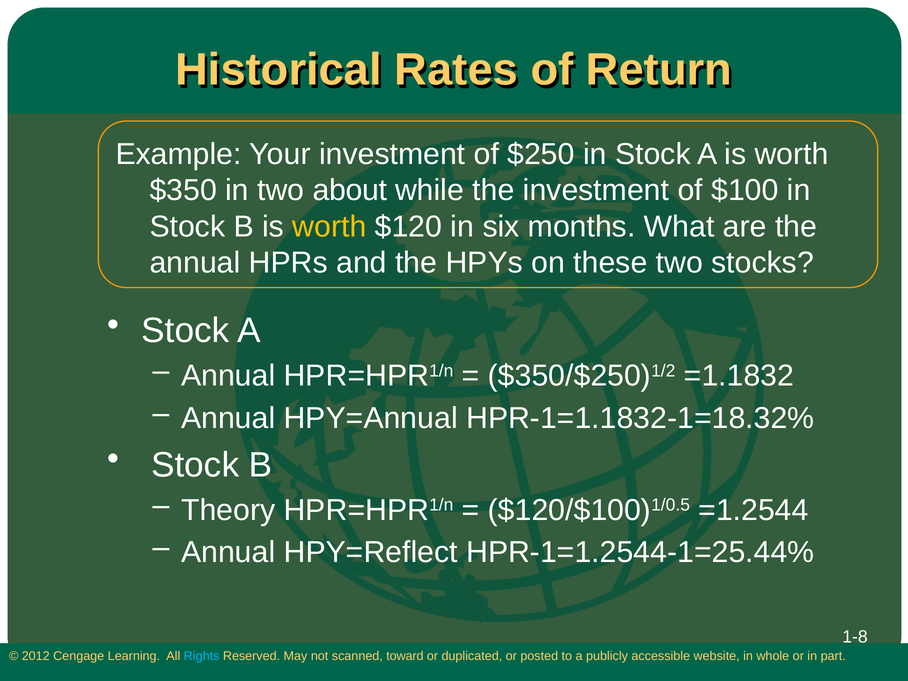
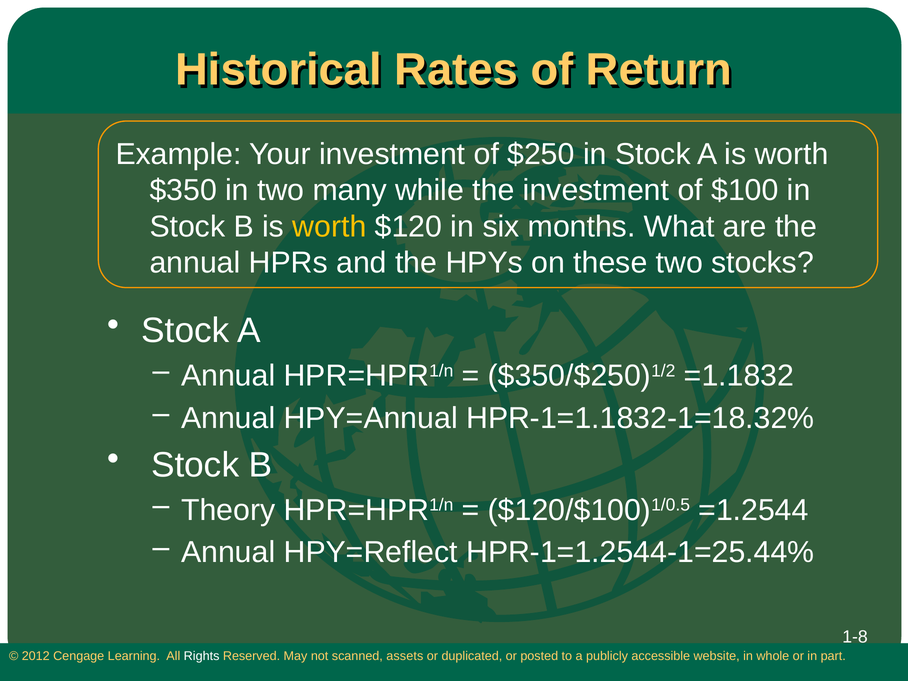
about: about -> many (350, 190)
Rights colour: light blue -> white (202, 656)
toward: toward -> assets (405, 656)
